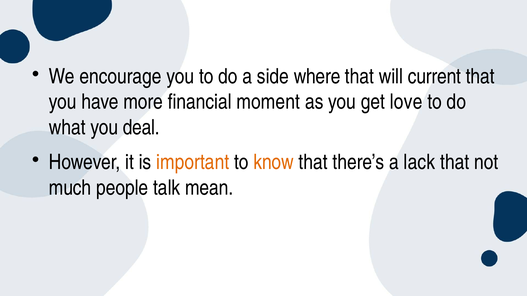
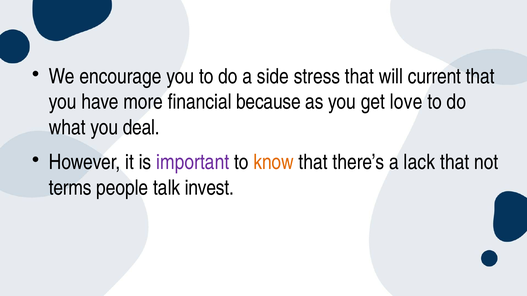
where: where -> stress (317, 77)
moment: moment -> because (268, 102)
important colour: orange -> purple (193, 162)
much: much -> terms (70, 188)
mean: mean -> invest (209, 188)
